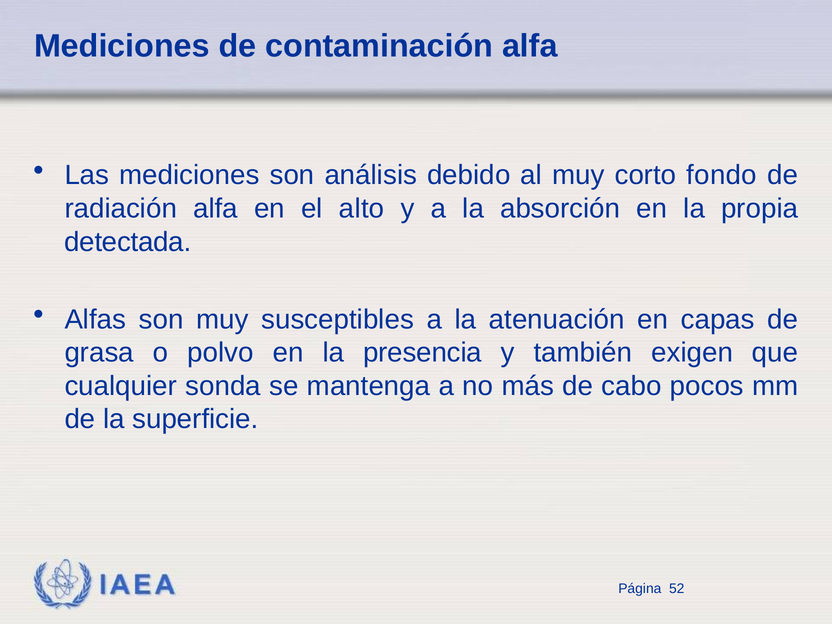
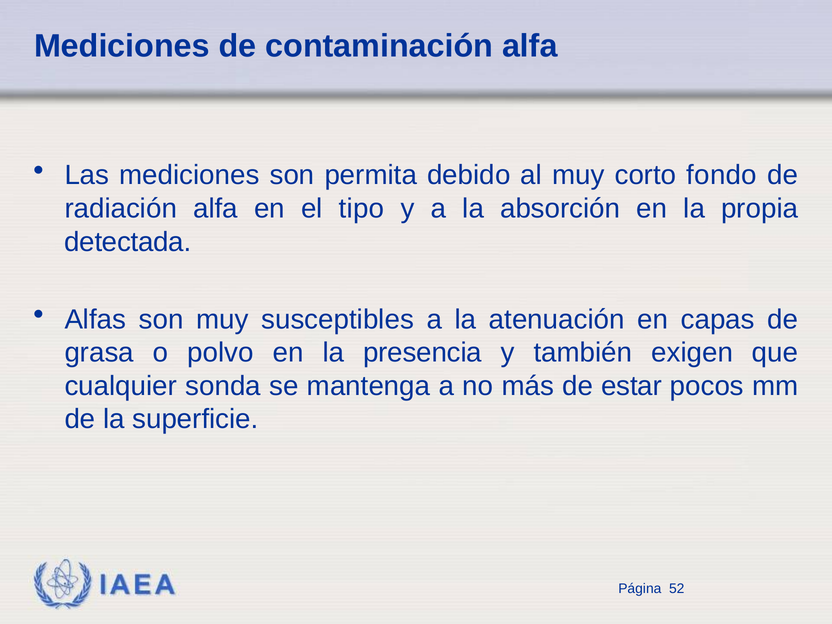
análisis: análisis -> permita (371, 175)
alto: alto -> tipo (362, 209)
cabo: cabo -> estar (632, 386)
